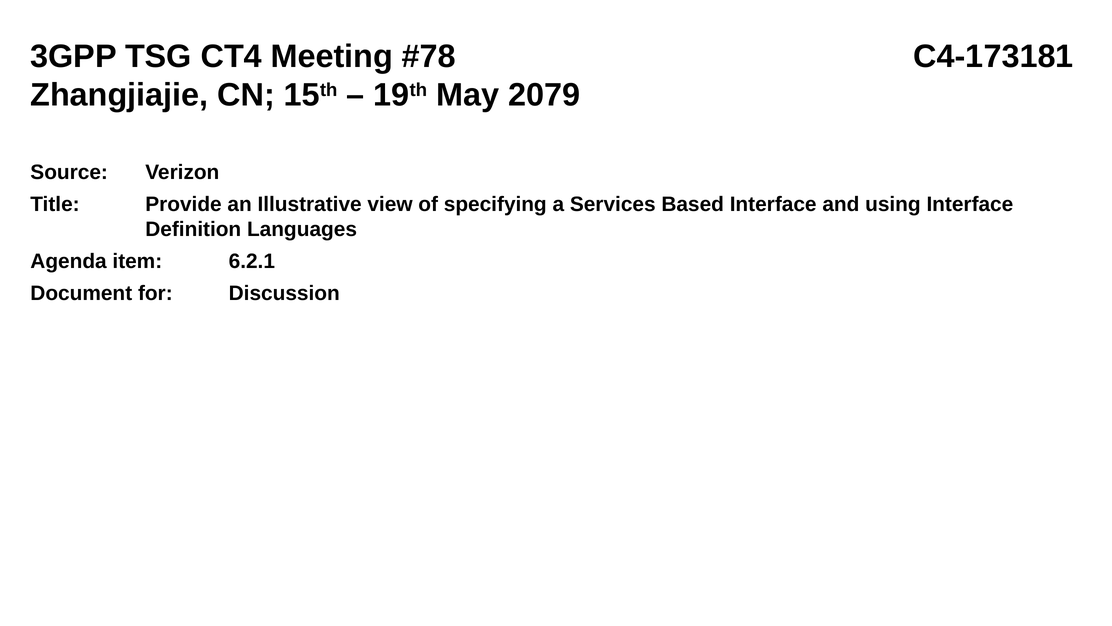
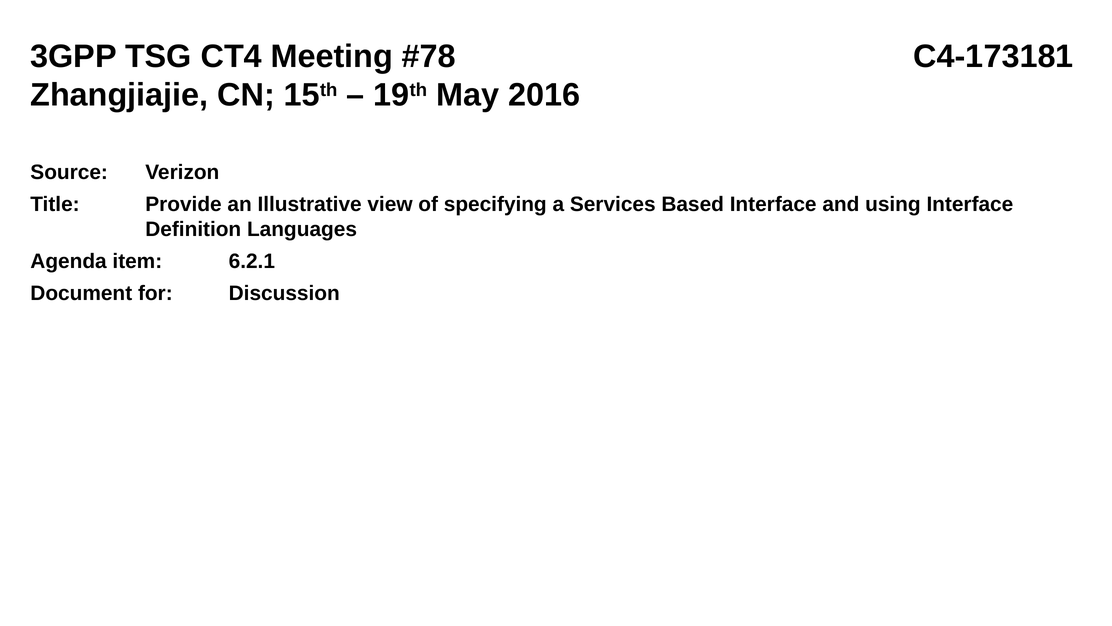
2079: 2079 -> 2016 (544, 95)
